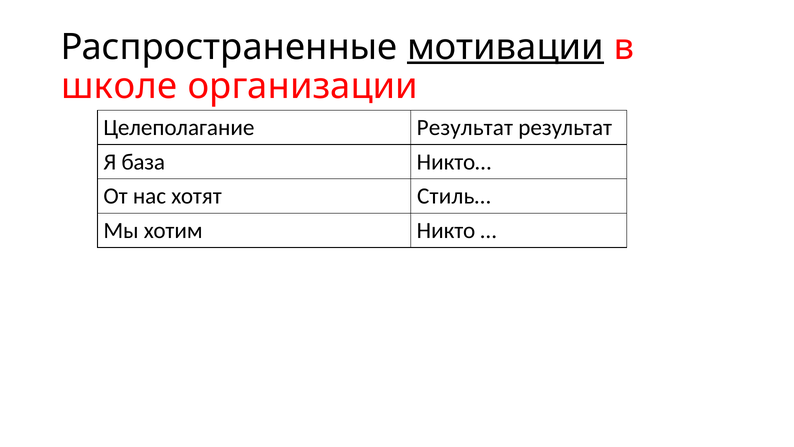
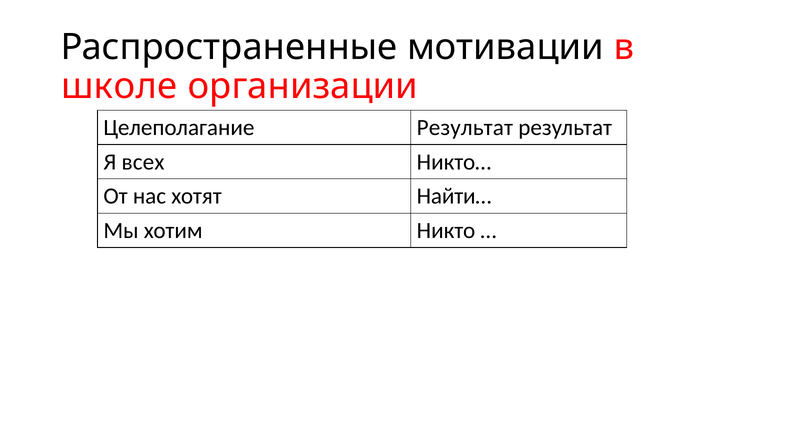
мотивации underline: present -> none (505, 47)
база: база -> всех (143, 162)
Стиль…: Стиль… -> Найти… (454, 196)
